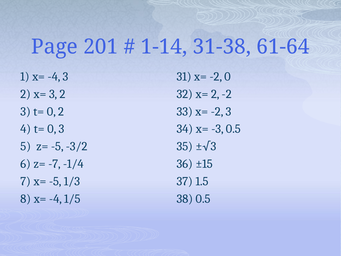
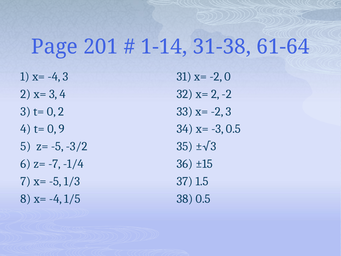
x= 3 2: 2 -> 4 (63, 94)
0 3: 3 -> 9 (62, 129)
